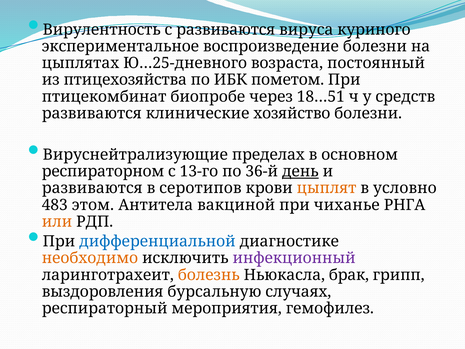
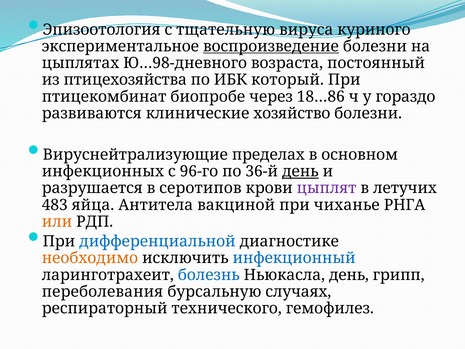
Вирулентность: Вирулентность -> Эпизоотология (102, 30)
с развиваются: развиваются -> тщательную (226, 30)
воспроизведение underline: none -> present (271, 46)
Ю…25-дневного: Ю…25-дневного -> Ю…98-дневного (185, 63)
пометом: пометом -> который (287, 80)
18…51: 18…51 -> 18…86 (321, 97)
средств: средств -> гораздо (405, 97)
респираторном: респираторном -> инфекционных (103, 171)
13-го: 13-го -> 96-го (199, 171)
развиваются: развиваются -> разрушается (92, 188)
цыплят colour: orange -> purple (327, 188)
условно: условно -> летучих (405, 188)
этом: этом -> яйца (93, 205)
инфекционный colour: purple -> blue (294, 258)
болезнь colour: orange -> blue (209, 275)
Ньюкасла брак: брак -> день (349, 275)
выздоровления: выздоровления -> переболевания (102, 291)
мероприятия: мероприятия -> технического (227, 308)
